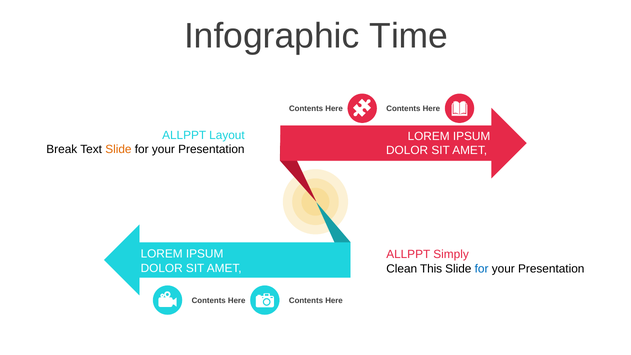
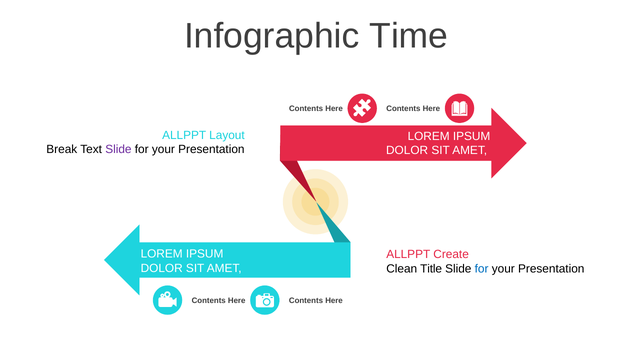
Slide colour: orange -> purple (118, 149)
Simply: Simply -> Create (451, 254)
This: This -> Title (431, 269)
